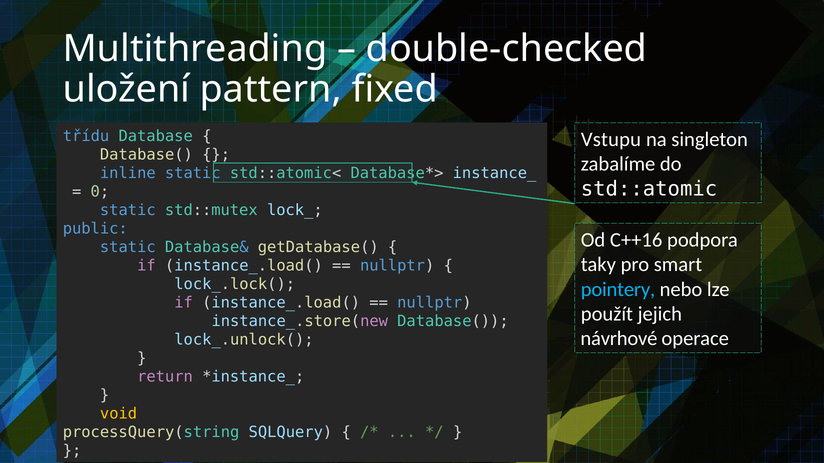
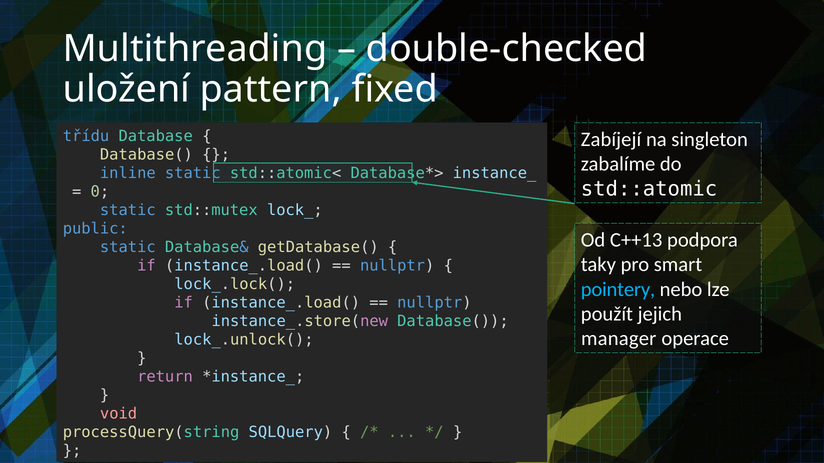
Vstupu: Vstupu -> Zabíjejí (611, 140)
C++16: C++16 -> C++13 (636, 240)
návrhové: návrhové -> manager (619, 339)
void colour: yellow -> pink (119, 414)
